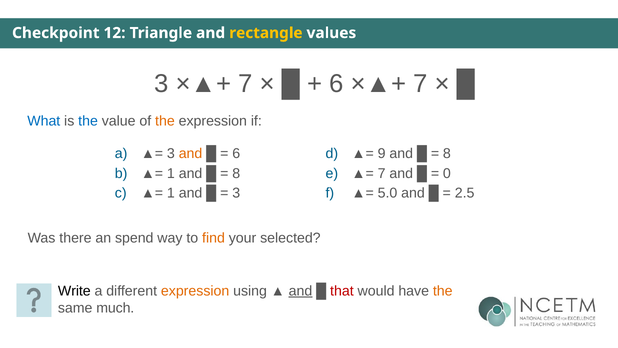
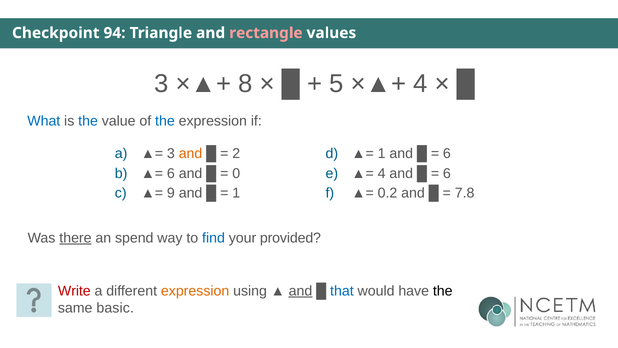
12: 12 -> 94 (115, 33)
rectangle colour: yellow -> pink (266, 33)
7: 7 -> 8 (245, 84)
6: 6 -> 5 (337, 84)
7: 7 -> 4 (421, 84)
the colour: orange -> blue (165, 121)
6: 6 -> 2 (236, 153)
9: 9 -> 1 (382, 153)
8: 8 -> 6 (447, 153)
1: 1 -> 6 (171, 173)
8: 8 -> 0 (236, 173)
7: 7 -> 4 (382, 173)
0: 0 -> 6 (447, 173)
1: 1 -> 9 (171, 193)
3: 3 -> 1 (236, 193)
5.0: 5.0 -> 0.2 (388, 193)
2.5: 2.5 -> 7.8 (465, 193)
there underline: none -> present (75, 238)
find colour: orange -> blue (213, 238)
selected: selected -> provided (290, 238)
Write colour: black -> red (74, 291)
that colour: red -> blue (342, 291)
the colour: orange -> black (443, 291)
much: much -> basic (115, 308)
